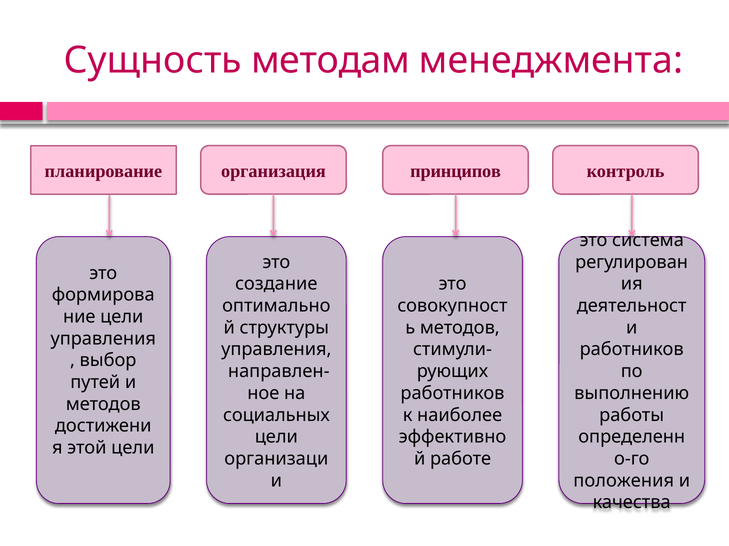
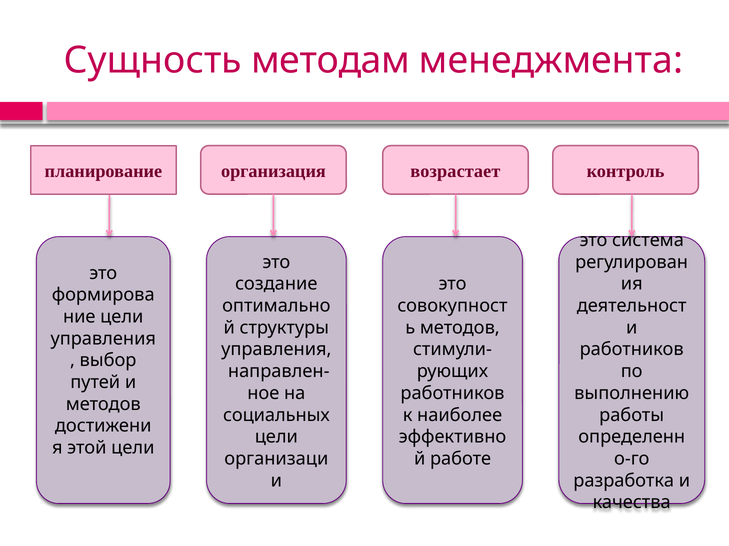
принципов: принципов -> возрастает (455, 171)
положения: положения -> разработка (624, 481)
